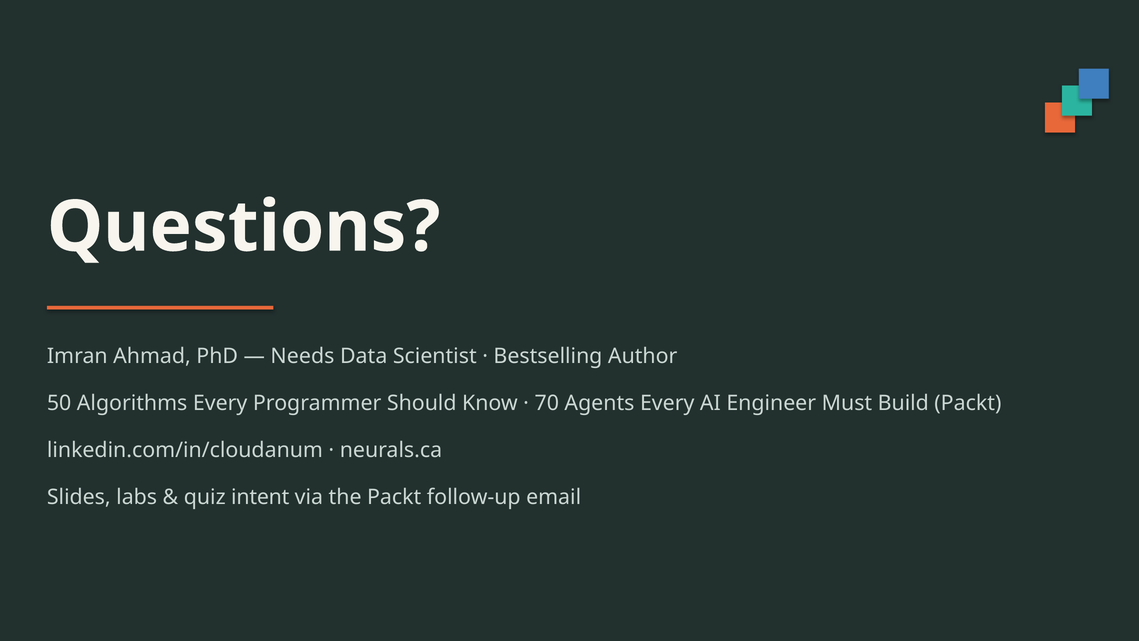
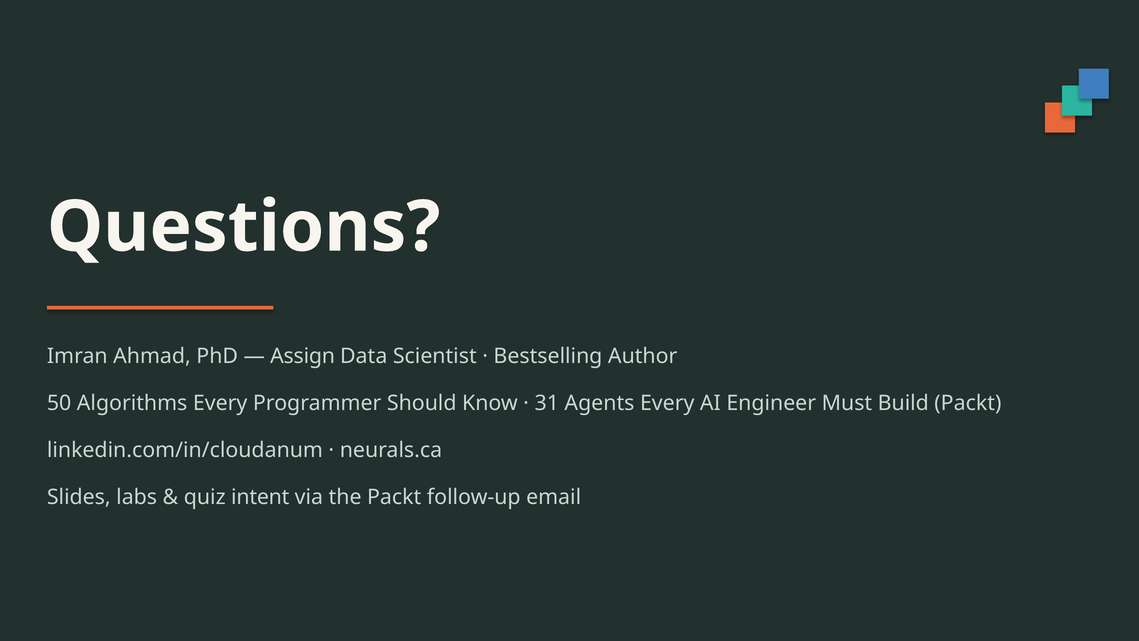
Needs: Needs -> Assign (303, 356)
70: 70 -> 31 (547, 403)
